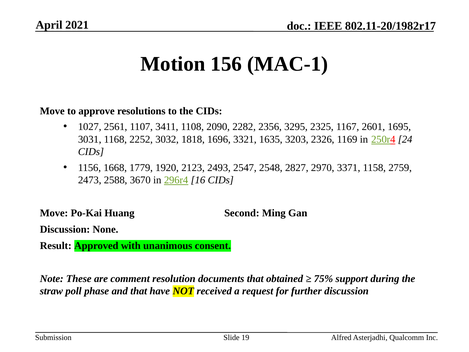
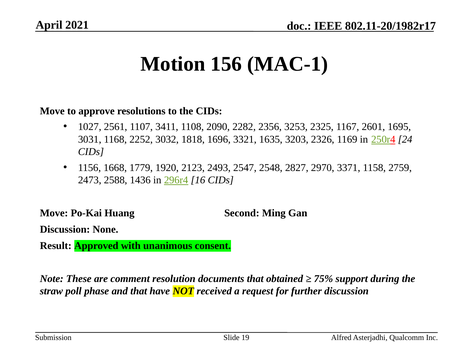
3295: 3295 -> 3253 (296, 127)
3670: 3670 -> 1436 (140, 180)
